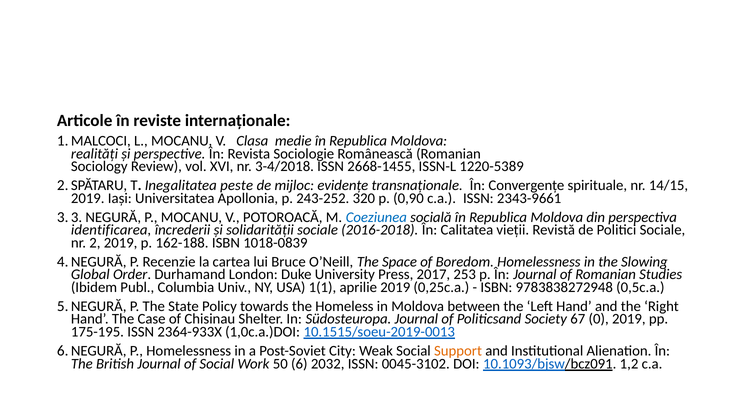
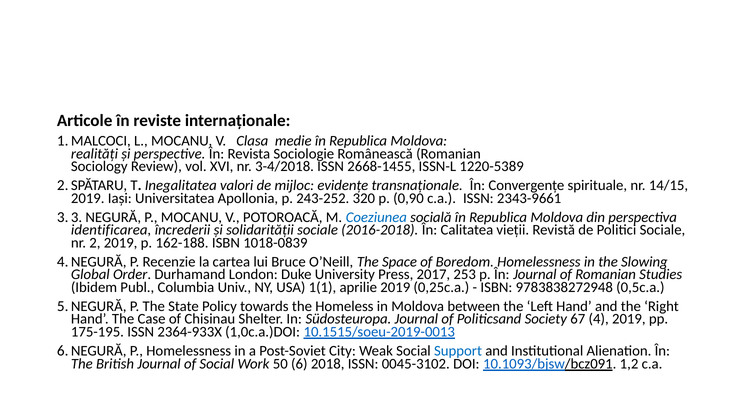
peste: peste -> valori (237, 186)
0: 0 -> 4 (599, 319)
Support colour: orange -> blue (458, 351)
2032: 2032 -> 2018 (328, 364)
